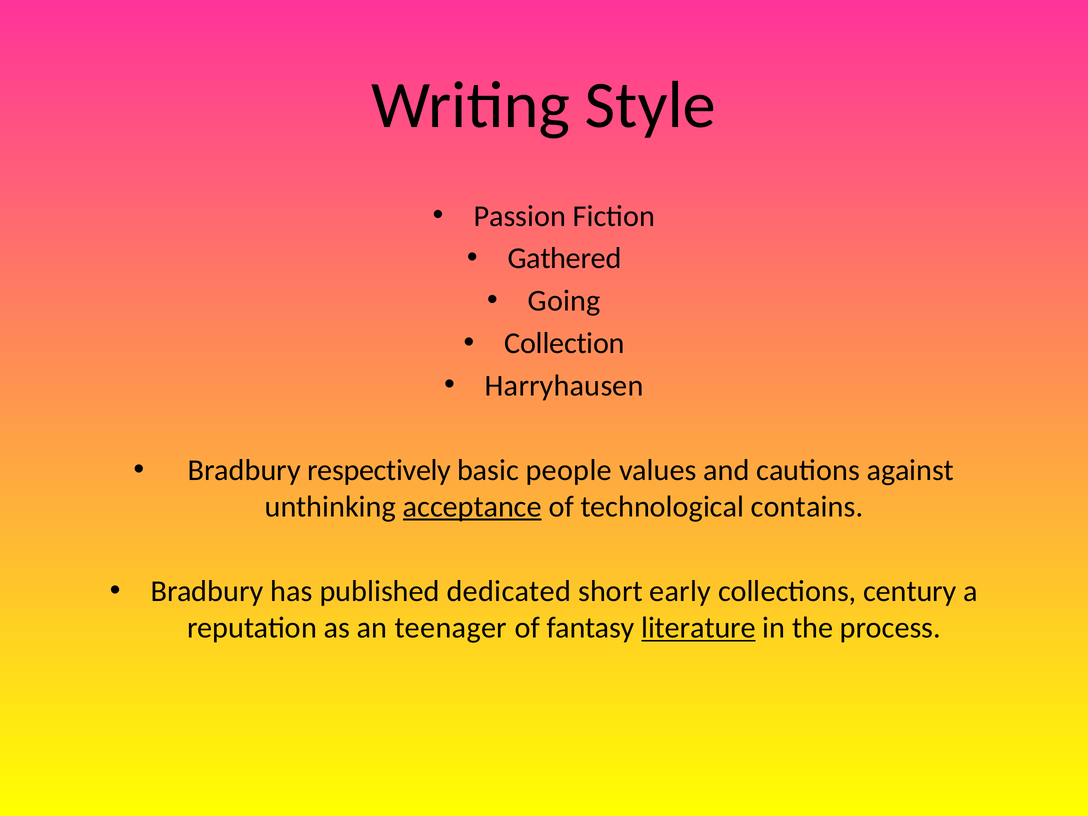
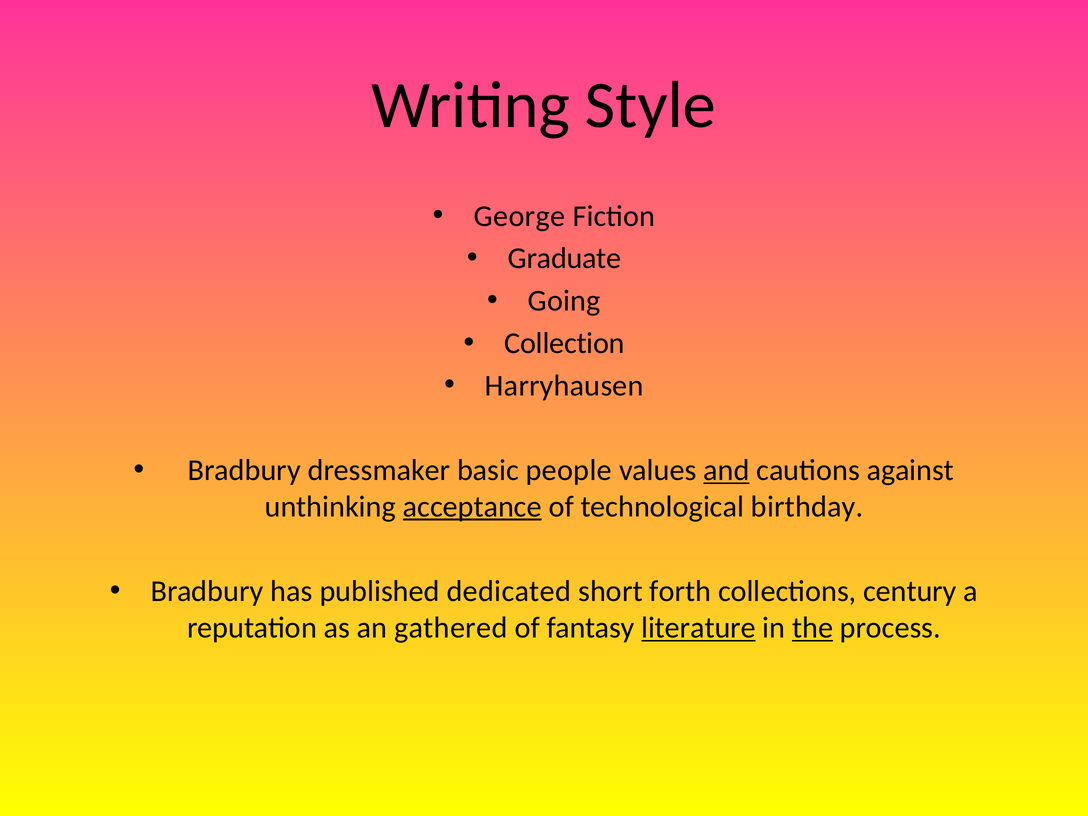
Passion: Passion -> George (520, 216)
Gathered: Gathered -> Graduate (565, 259)
respectively: respectively -> dressmaker (379, 470)
and underline: none -> present (726, 470)
contains: contains -> birthday (807, 507)
early: early -> forth (680, 591)
teenager: teenager -> gathered (451, 628)
the underline: none -> present (813, 628)
